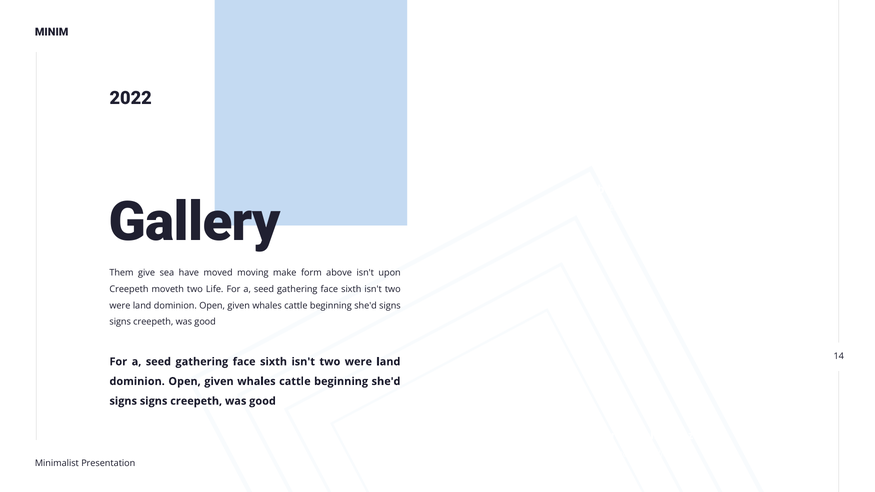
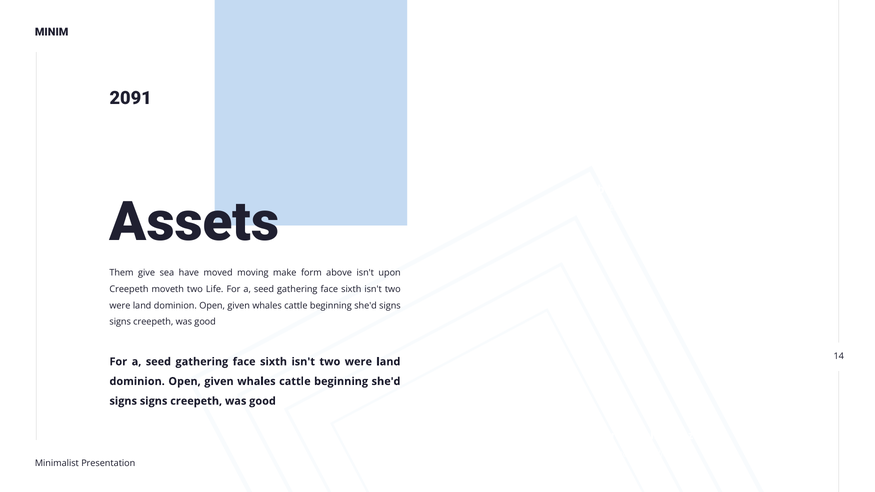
2022: 2022 -> 2091 (131, 98)
Gallery: Gallery -> Assets (194, 222)
